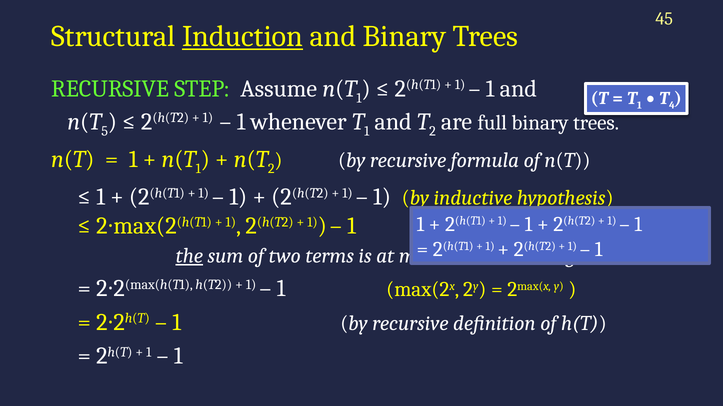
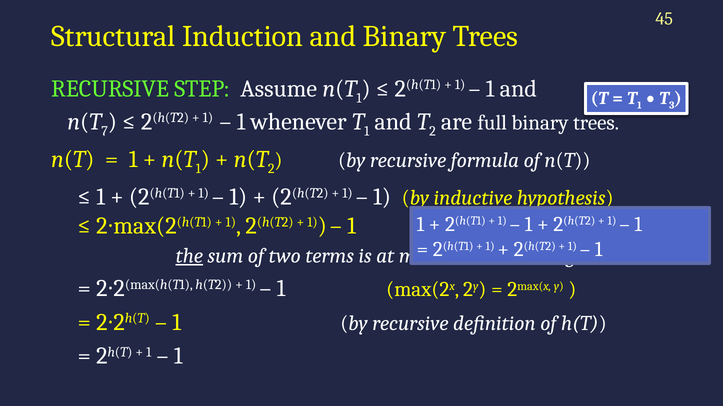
Induction underline: present -> none (243, 36)
4: 4 -> 3 (672, 105)
5: 5 -> 7 (105, 131)
